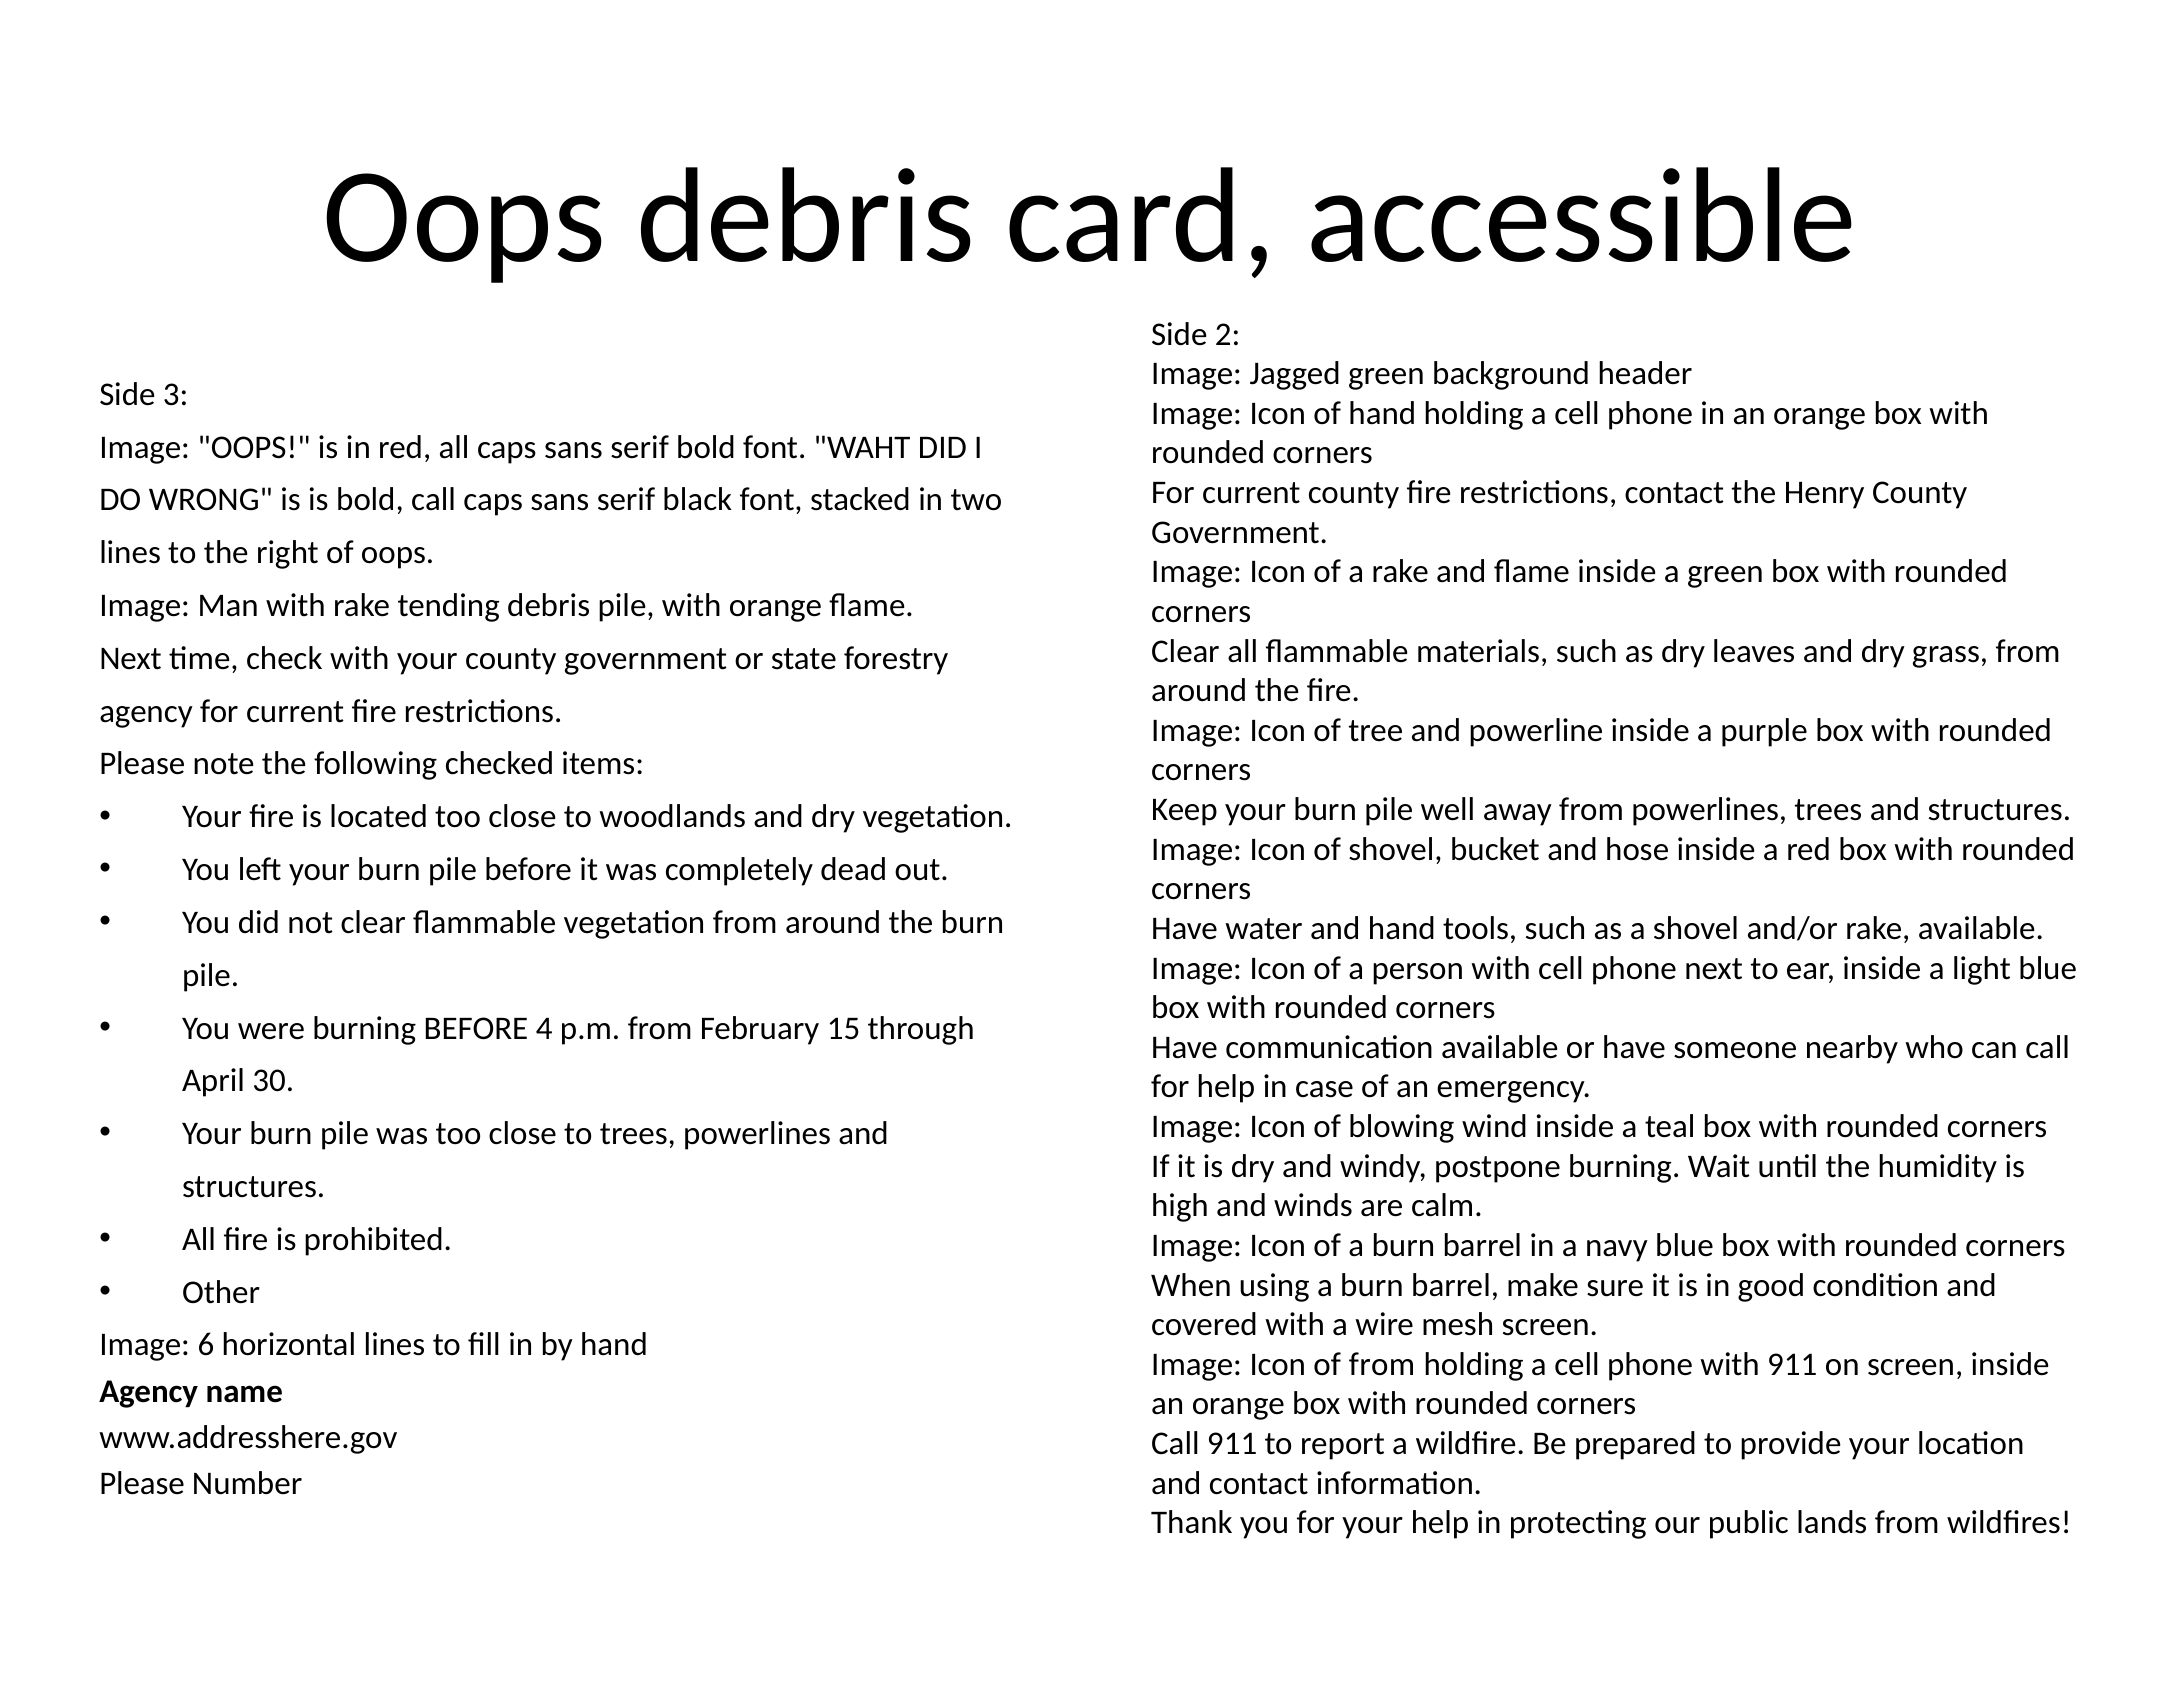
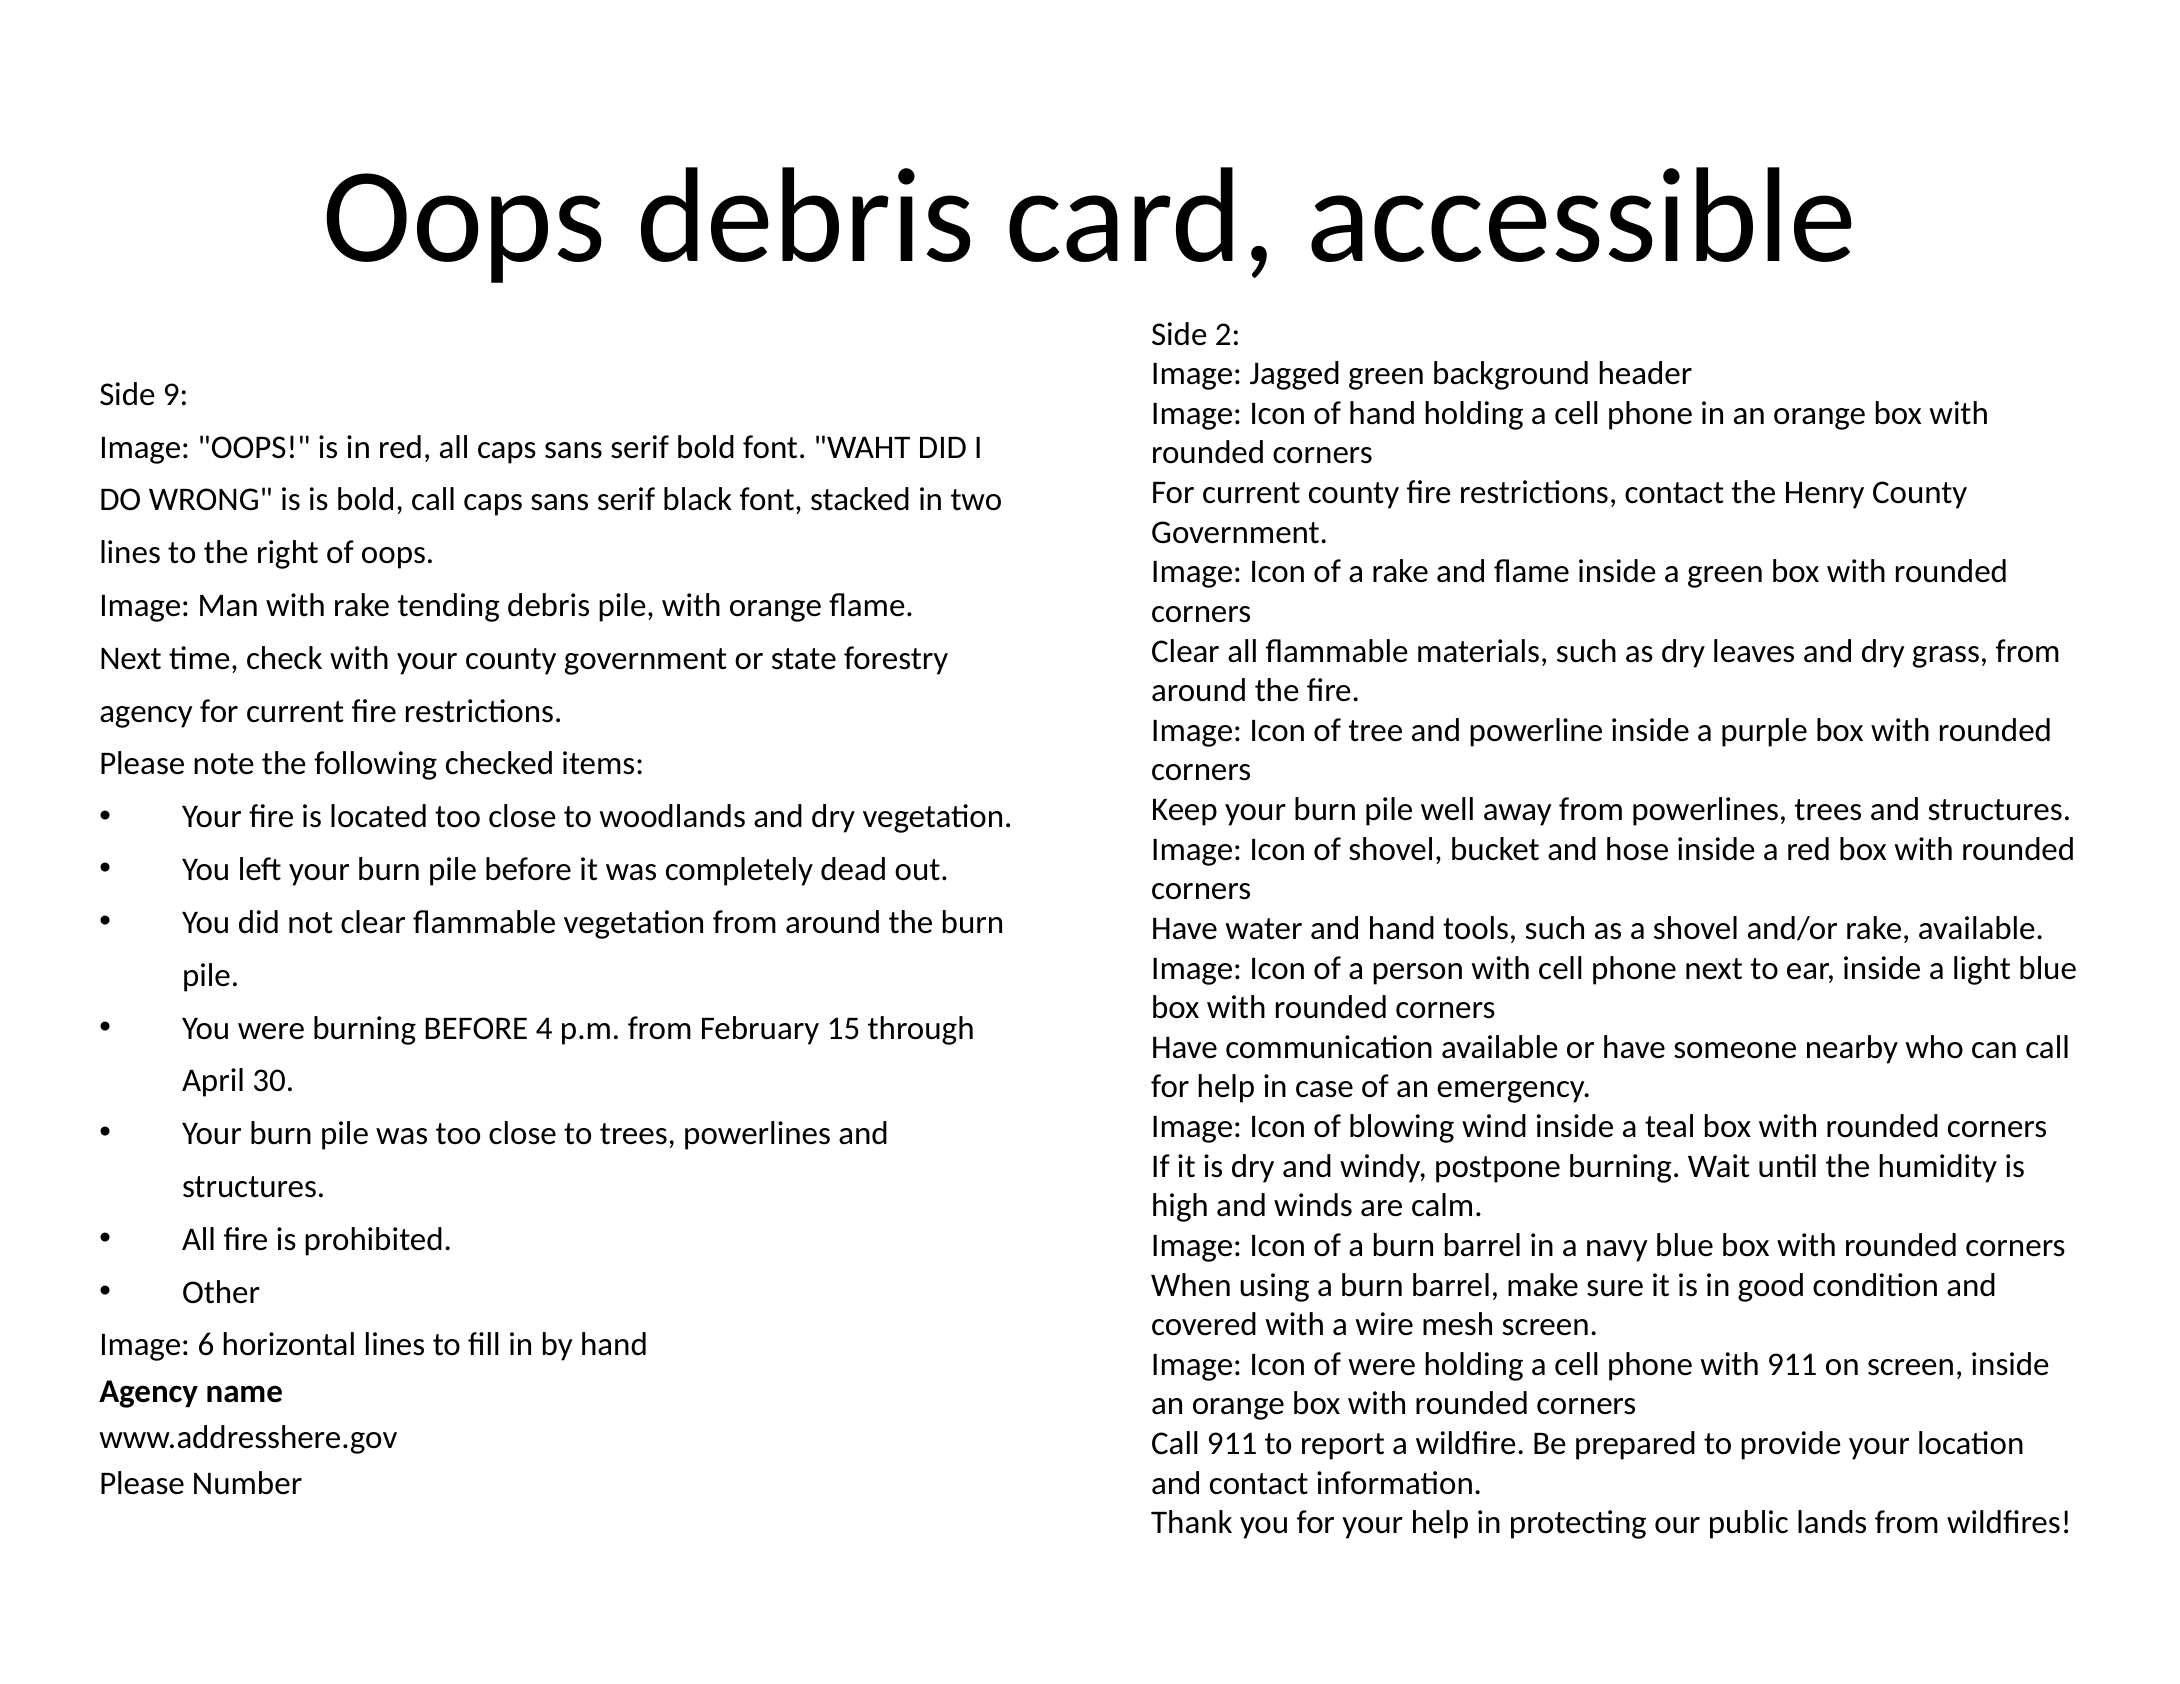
3: 3 -> 9 (176, 395)
of from: from -> were (1382, 1365)
